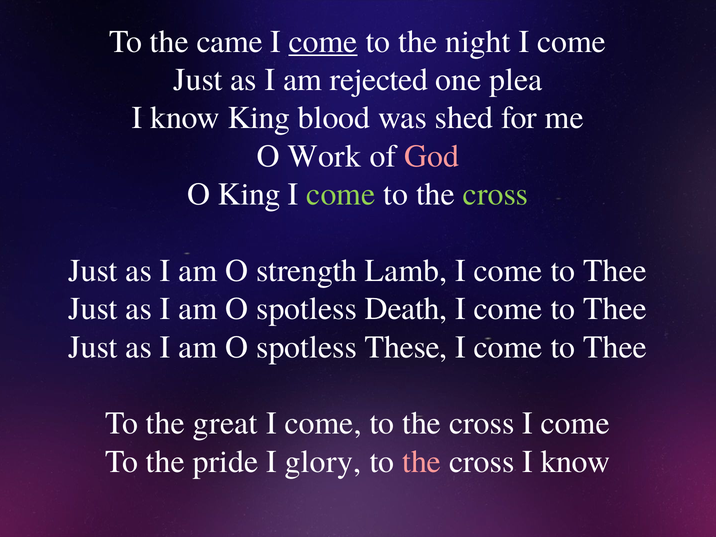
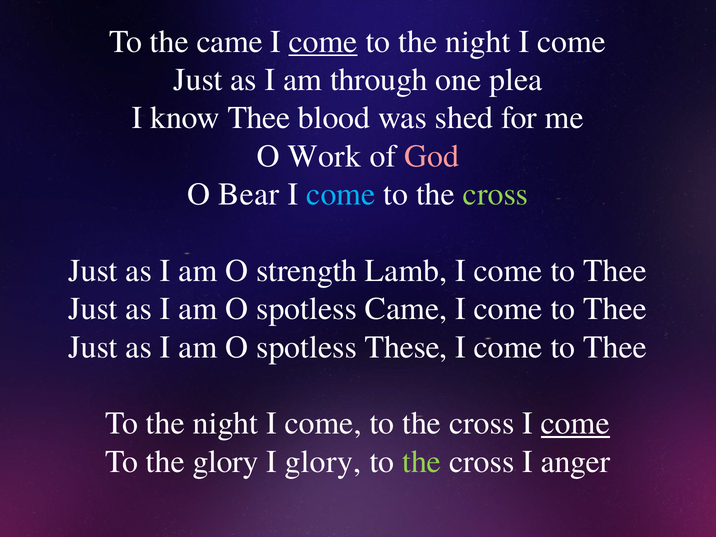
rejected: rejected -> through (379, 80)
know King: King -> Thee (259, 118)
O King: King -> Bear (249, 194)
come colour: light green -> light blue (341, 194)
spotless Death: Death -> Came (406, 309)
great: great -> night (225, 423)
come underline: none -> present (575, 423)
the pride: pride -> glory (226, 462)
the colour: pink -> light green (422, 462)
cross I know: know -> anger (575, 462)
